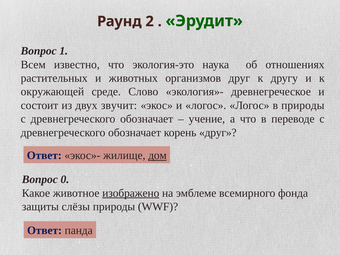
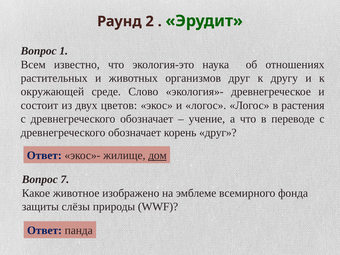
звучит: звучит -> цветов (119, 105)
в природы: природы -> растения (303, 105)
0: 0 -> 7 (65, 179)
изображено underline: present -> none (131, 193)
